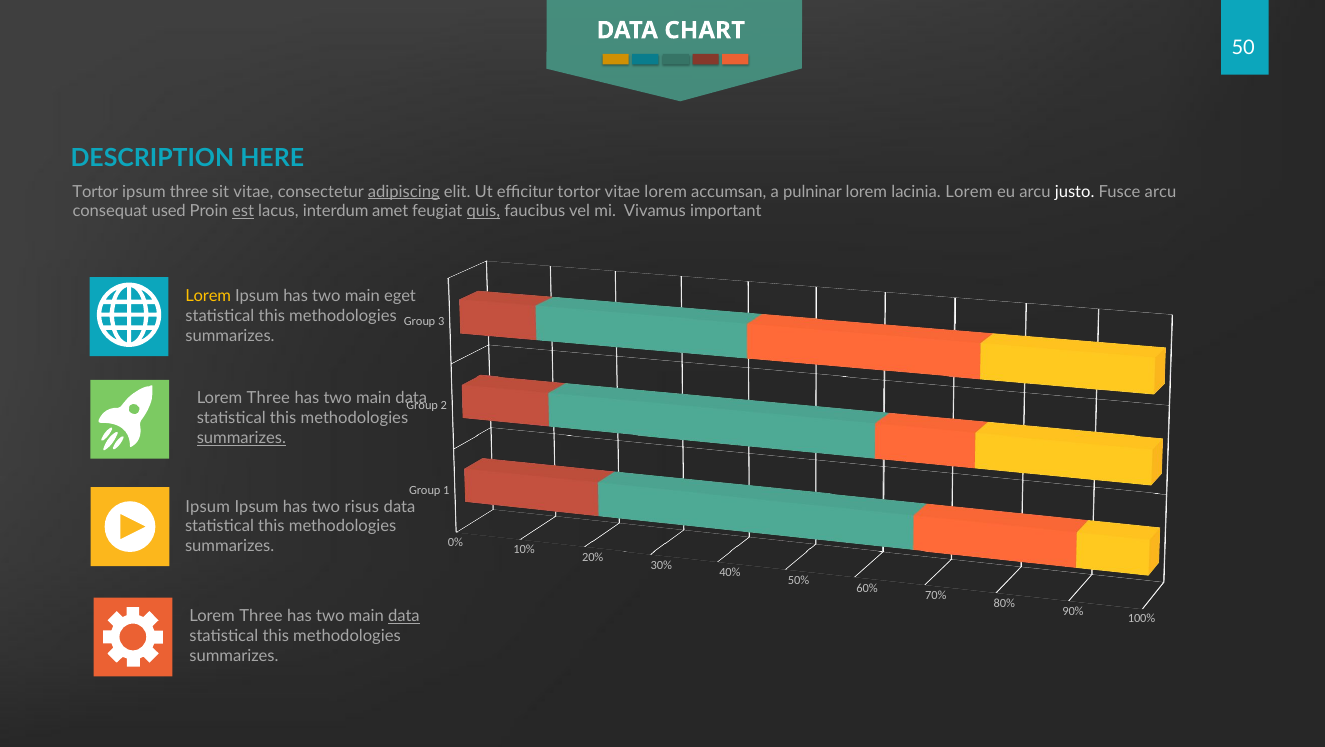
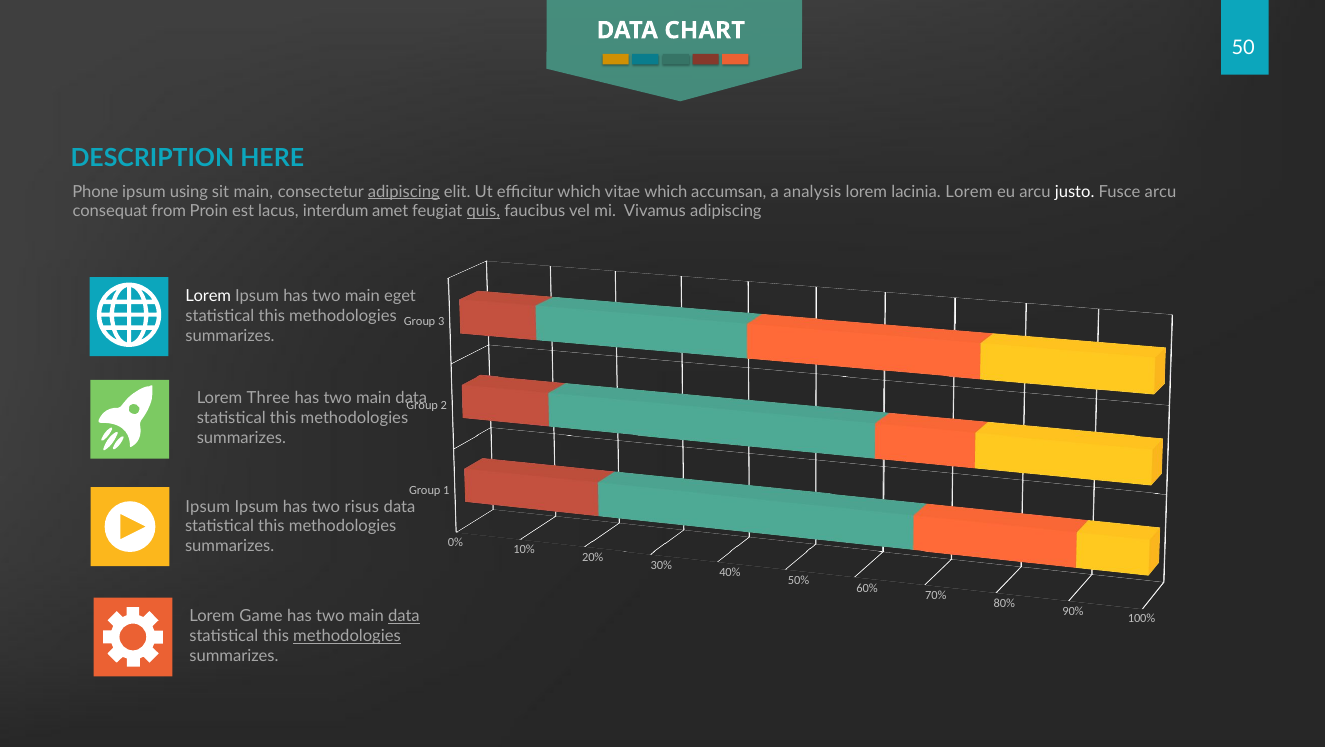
Tortor: Tortor -> Phone (95, 192)
ipsum three: three -> using (189, 192)
sit vitae: vitae -> main (253, 192)
efficitur tortor: tortor -> which (579, 192)
vitae lorem: lorem -> which (666, 192)
pulninar: pulninar -> analysis (812, 192)
used: used -> from (169, 211)
est underline: present -> none (243, 211)
Vivamus important: important -> adipiscing (726, 211)
Lorem colour: yellow -> white (208, 296)
summarizes underline: present -> none (241, 438)
Three: Three -> Game (261, 616)
methodologies underline: none -> present (347, 636)
